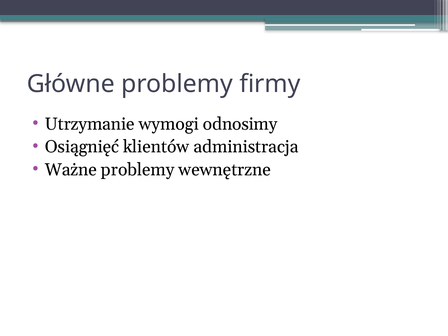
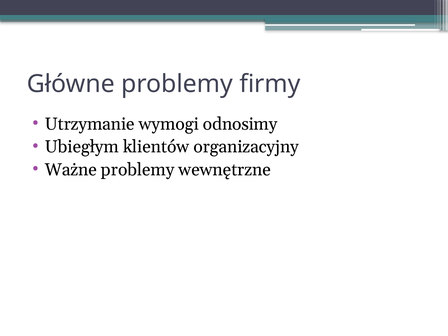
Osiągnięć: Osiągnięć -> Ubiegłym (82, 147)
administracja: administracja -> organizacyjny (246, 147)
